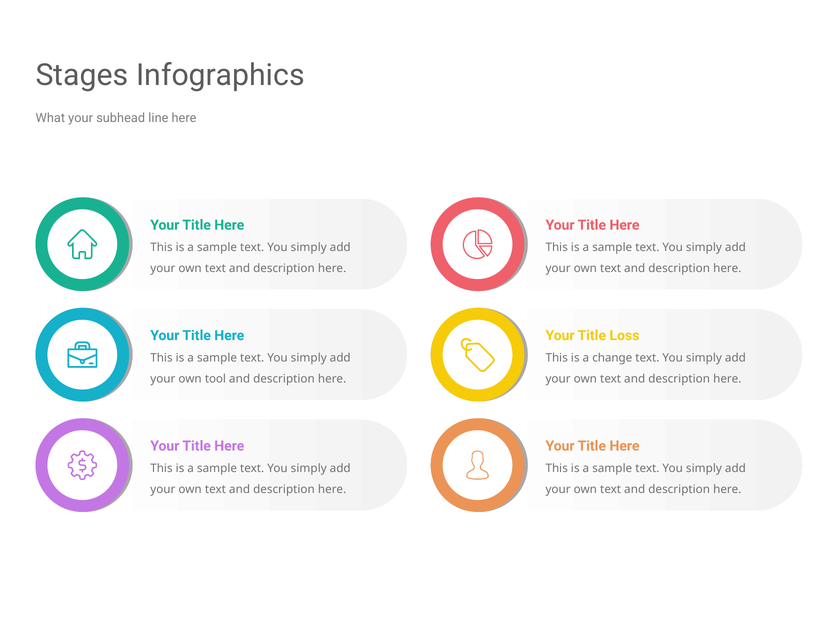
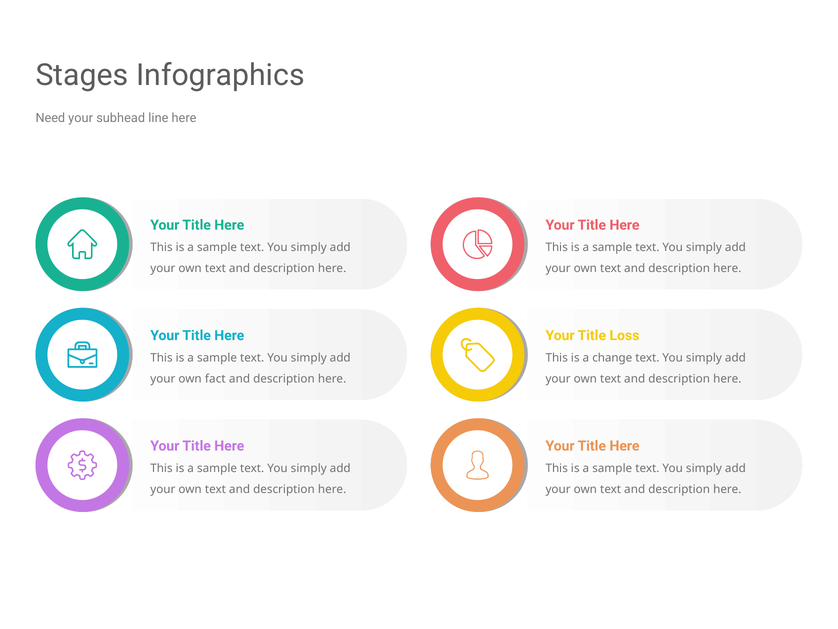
What: What -> Need (50, 118)
tool: tool -> fact (215, 378)
